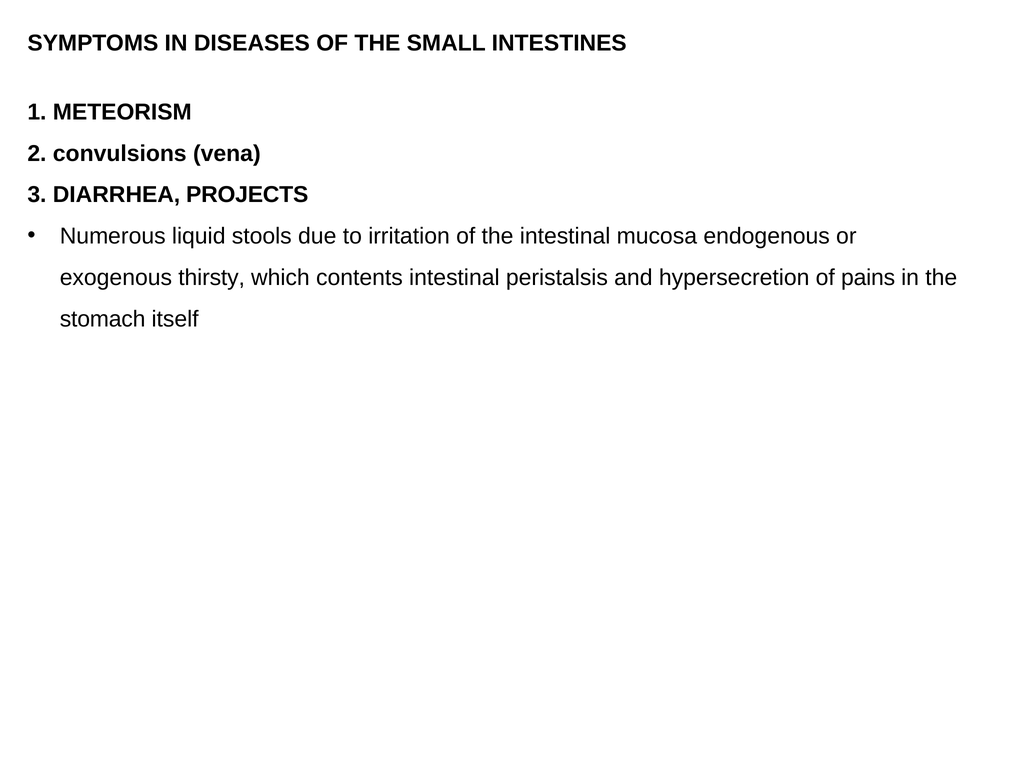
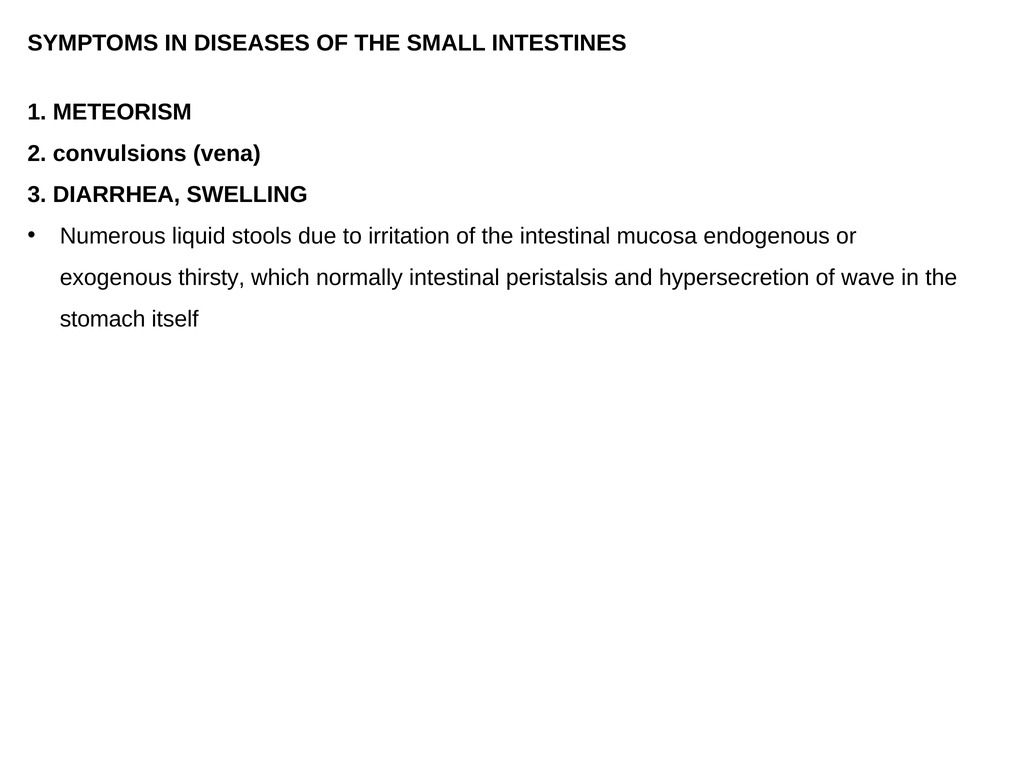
PROJECTS: PROJECTS -> SWELLING (247, 195)
contents: contents -> normally (359, 278)
pains: pains -> wave (868, 278)
